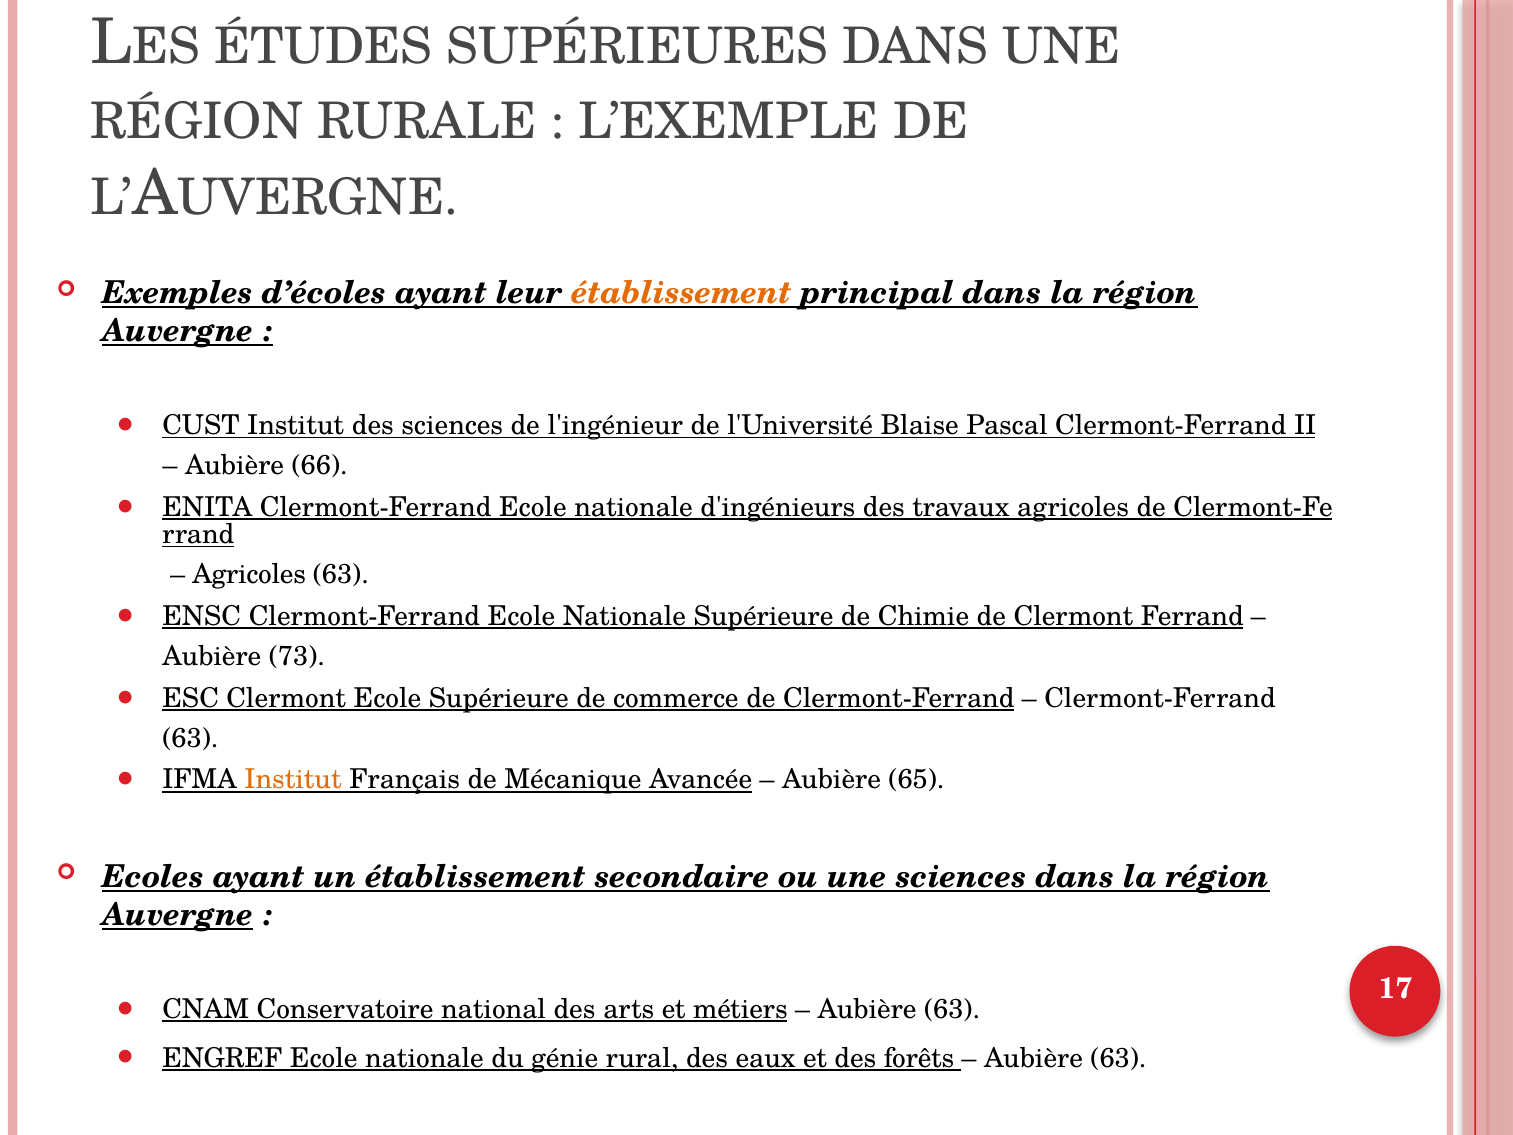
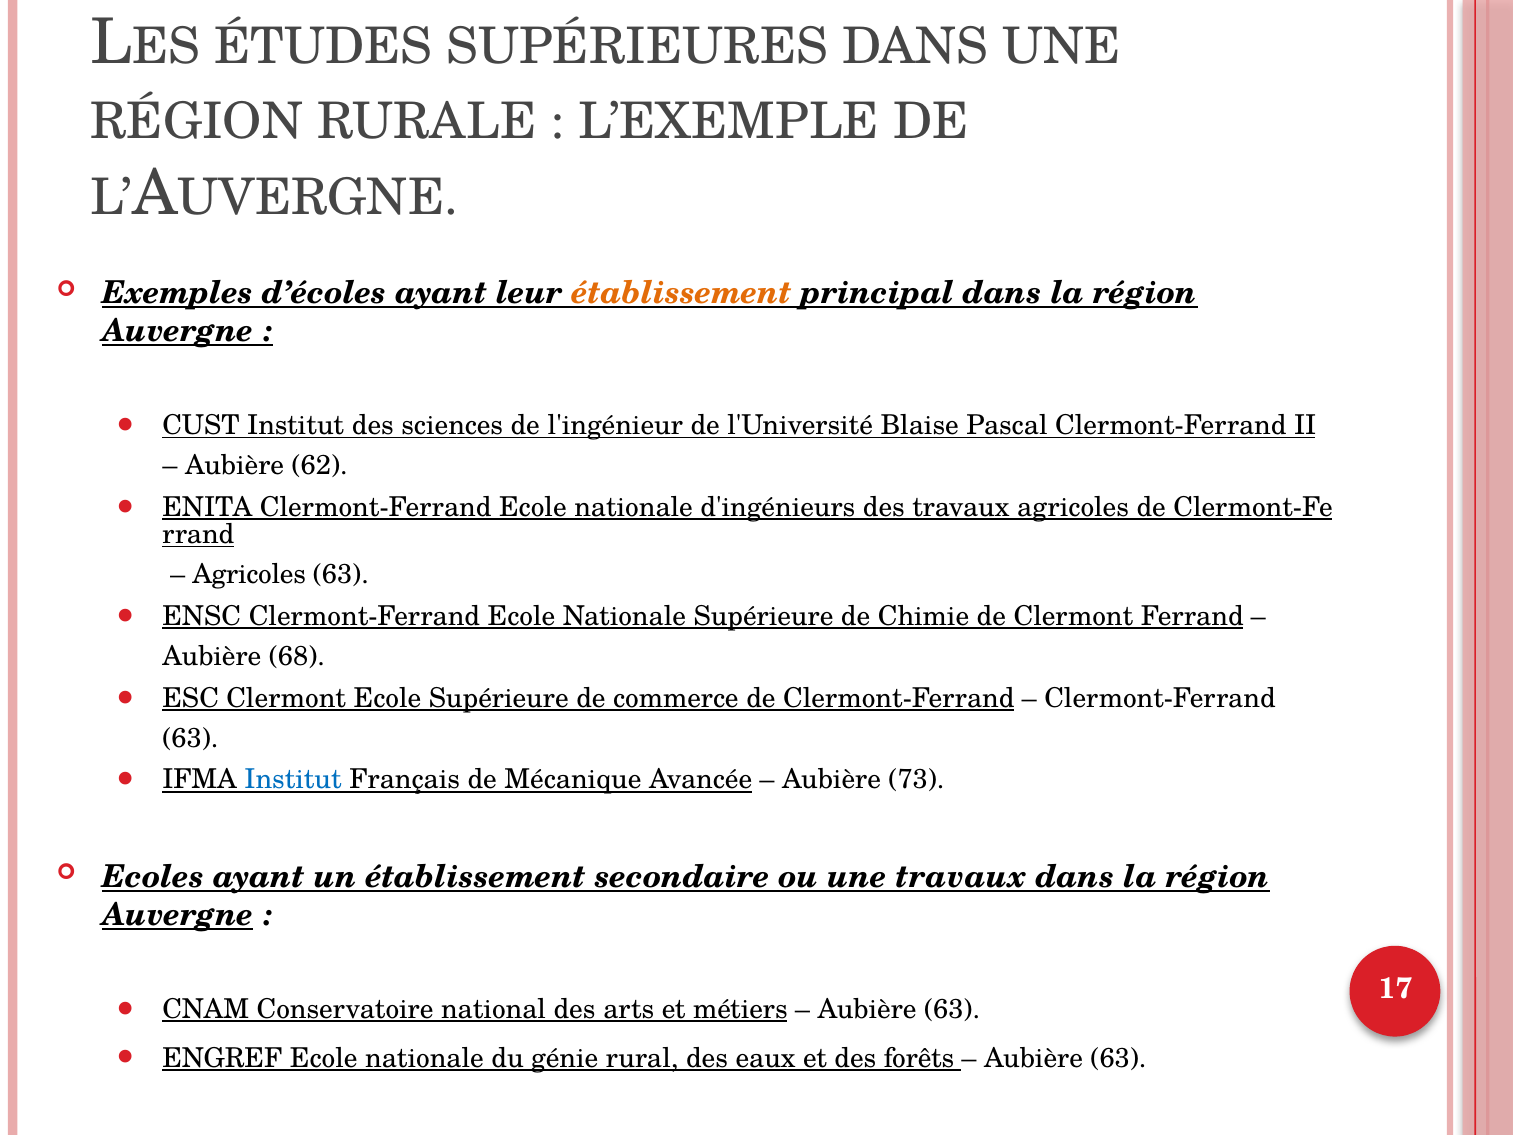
66: 66 -> 62 (320, 466)
73: 73 -> 68 (297, 656)
Institut colour: orange -> blue (293, 780)
65: 65 -> 73 (917, 780)
une sciences: sciences -> travaux (961, 877)
